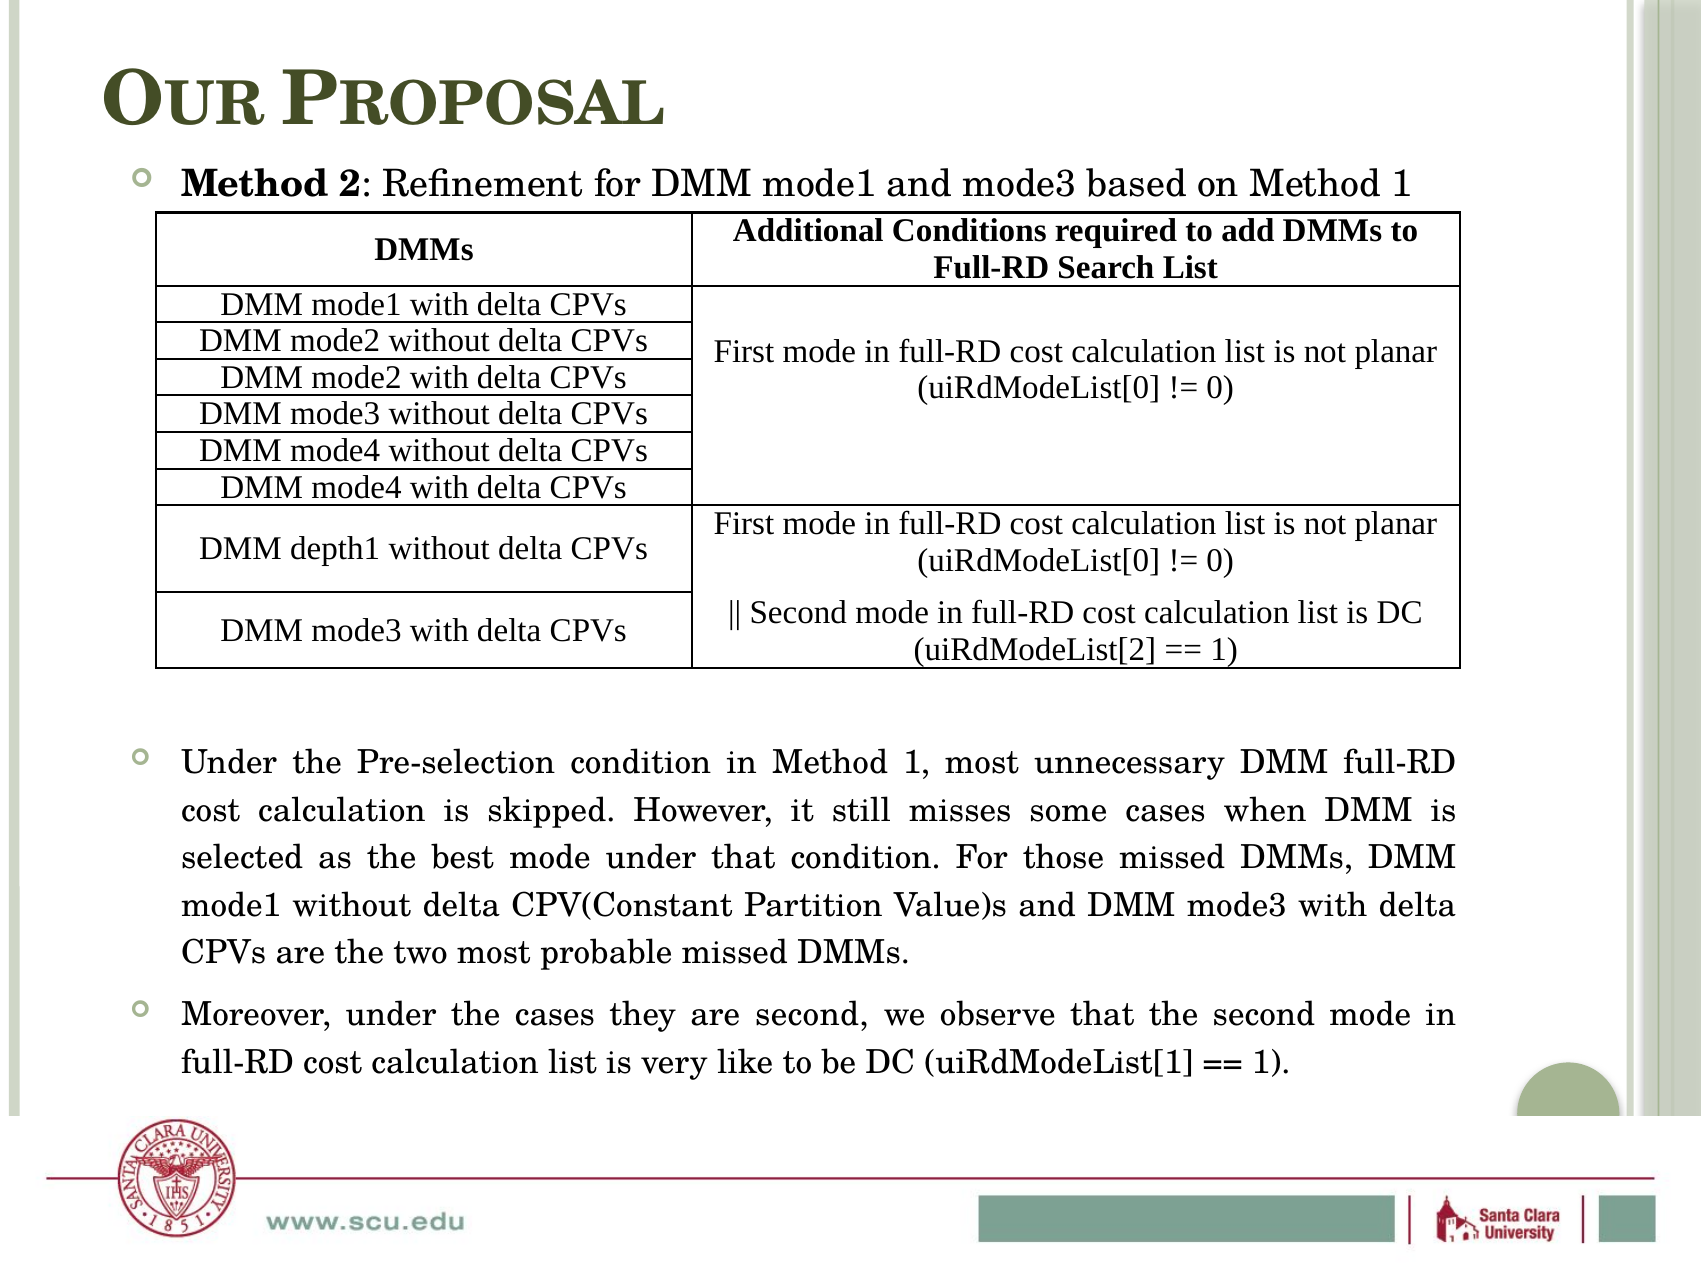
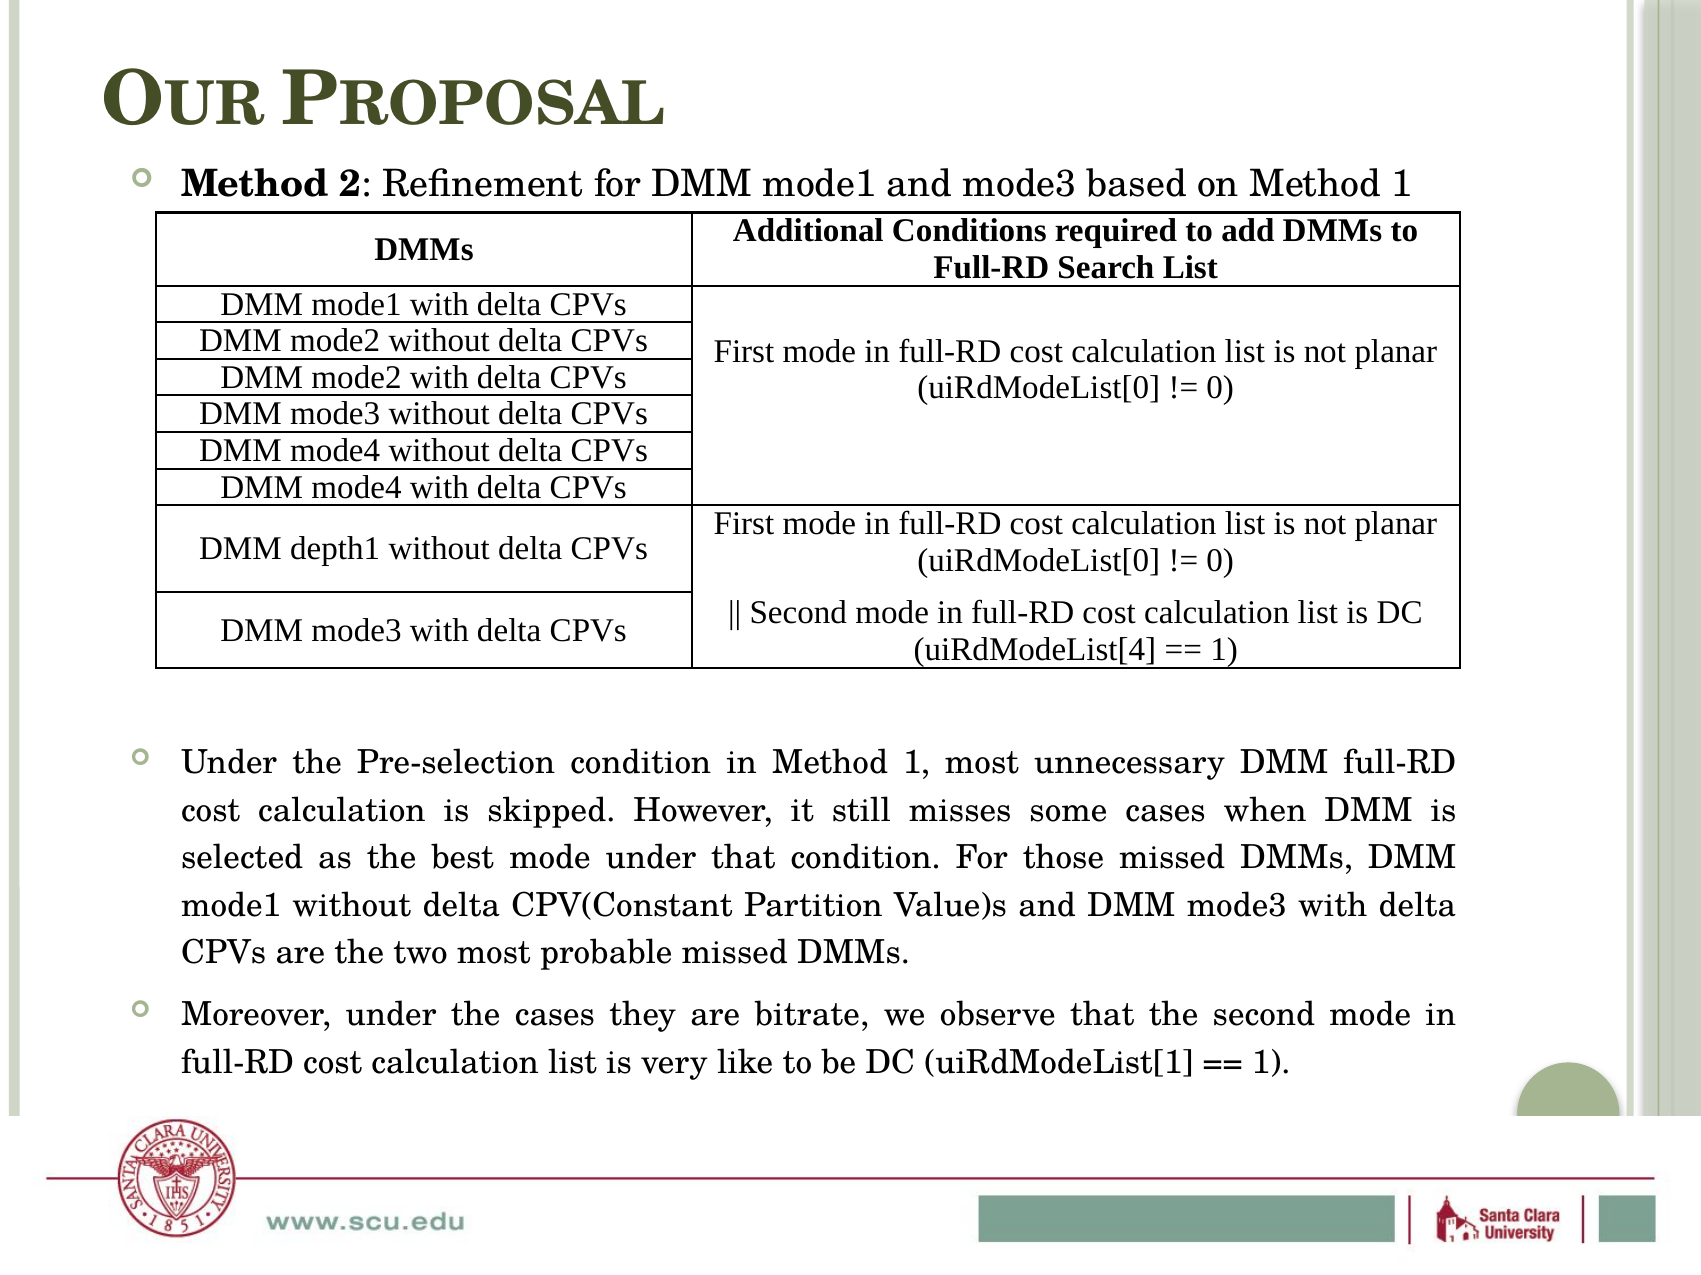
uiRdModeList[2: uiRdModeList[2 -> uiRdModeList[4 (1035, 650)
are second: second -> bitrate (812, 1015)
